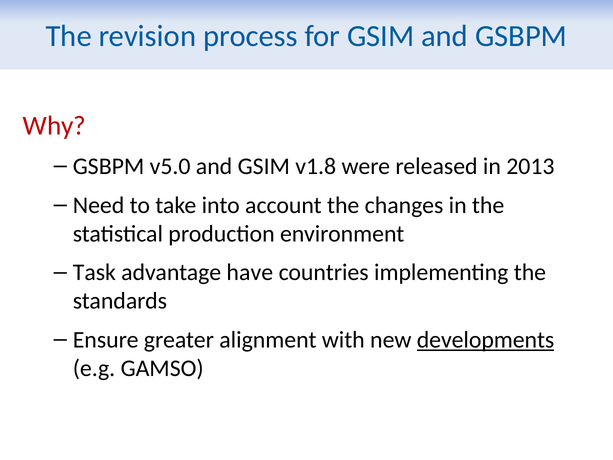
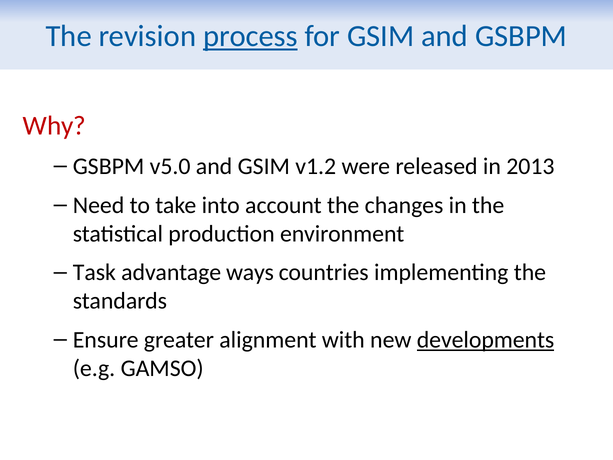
process underline: none -> present (250, 36)
v1.8: v1.8 -> v1.2 (316, 166)
have: have -> ways (250, 272)
